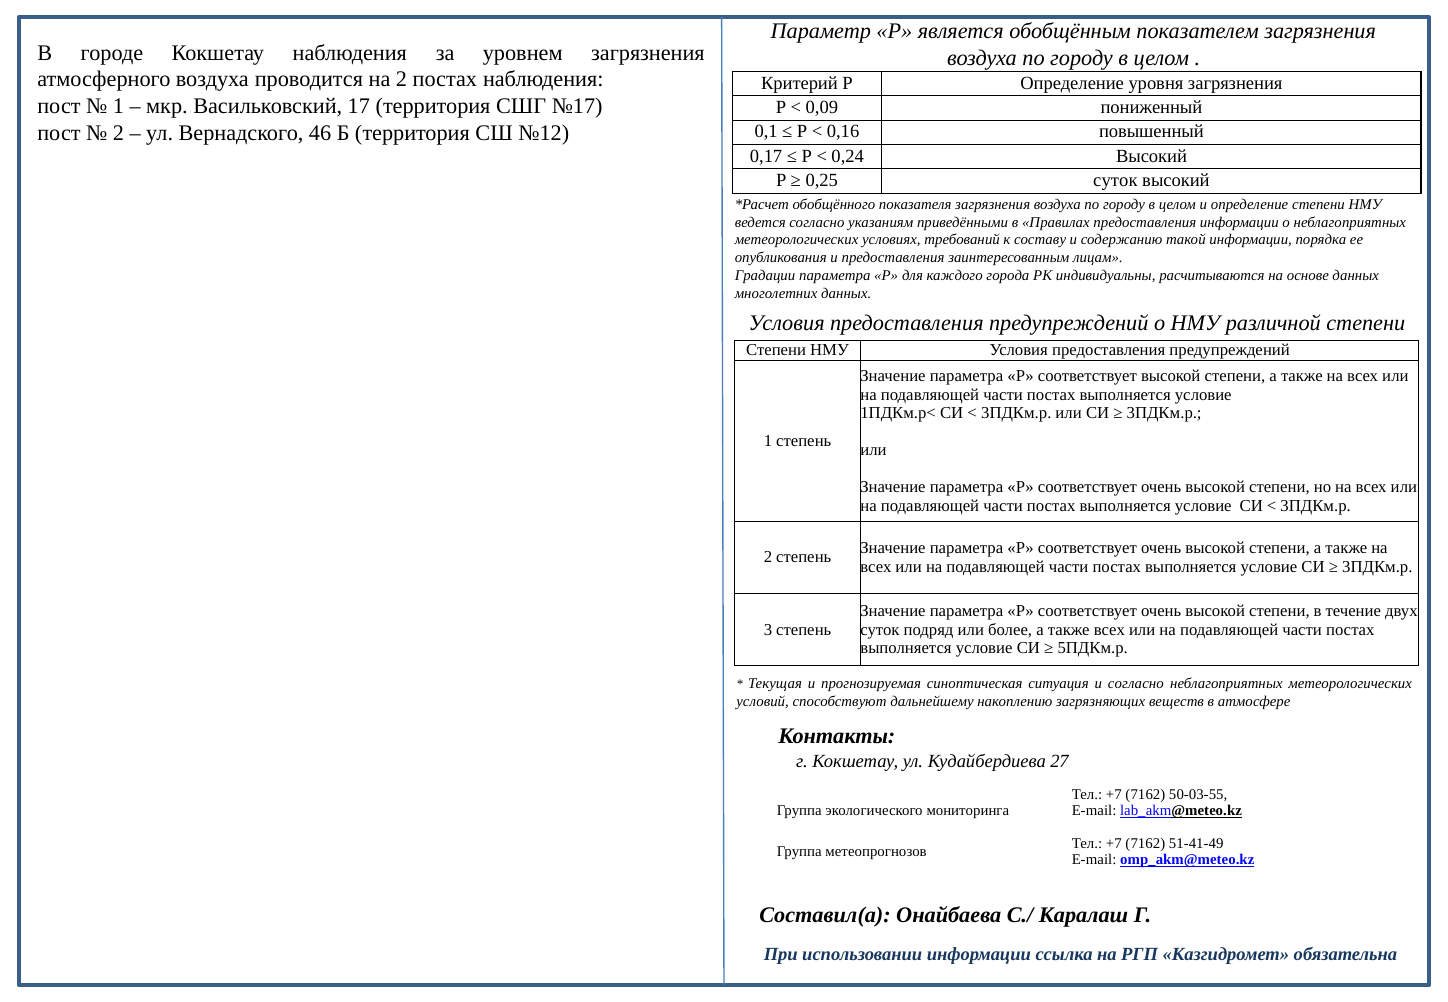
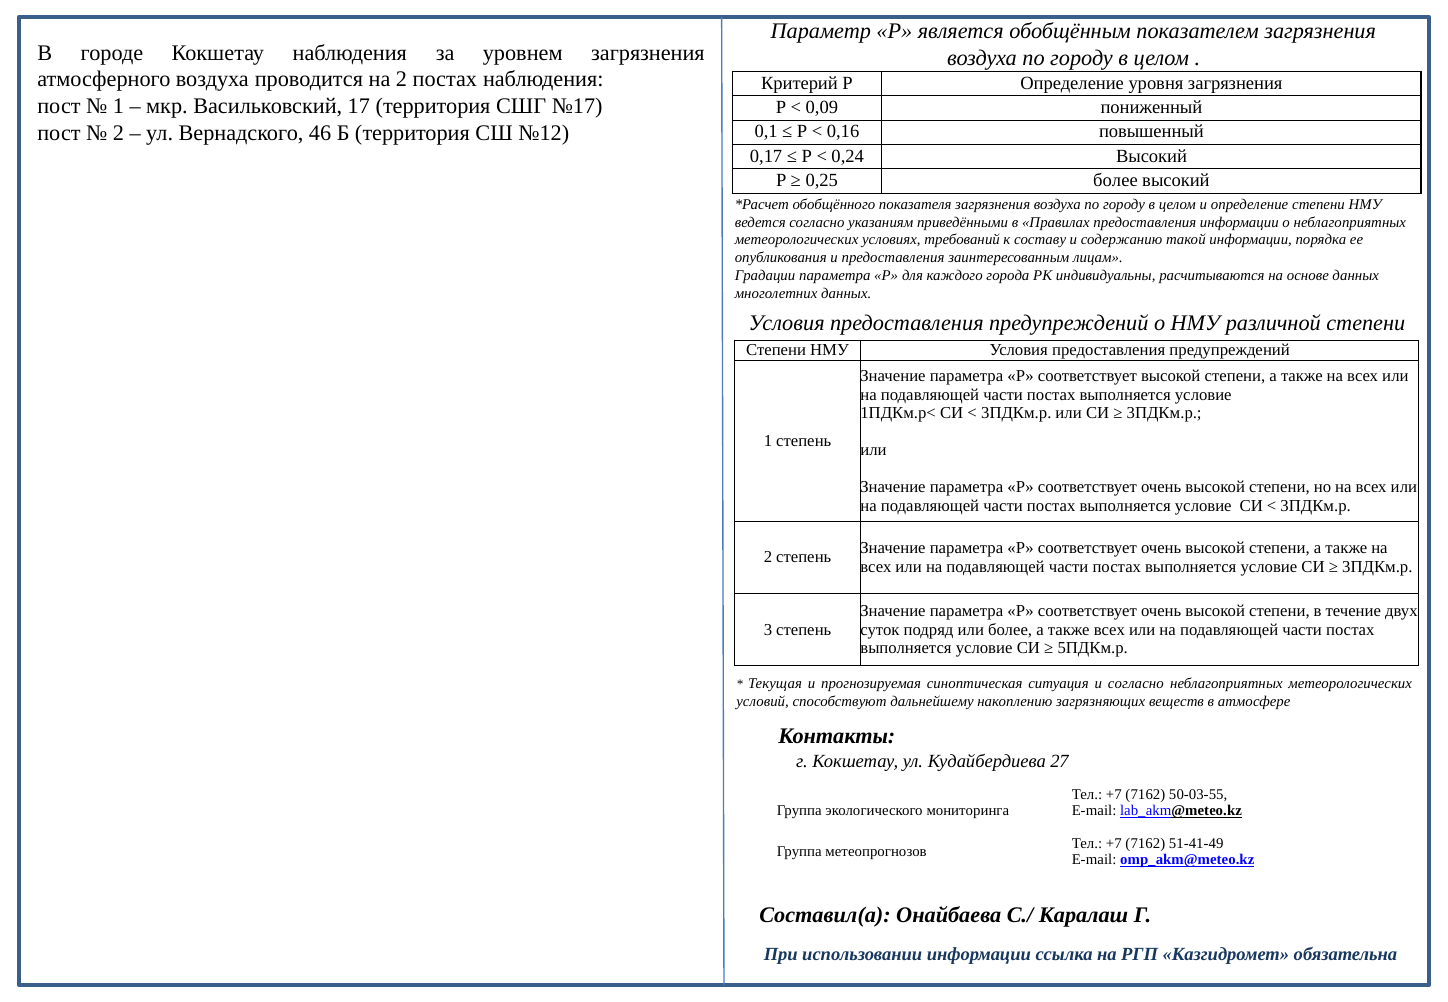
0,25 суток: суток -> более (1115, 180)
